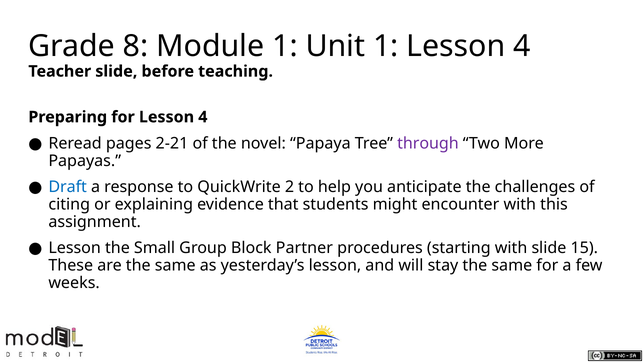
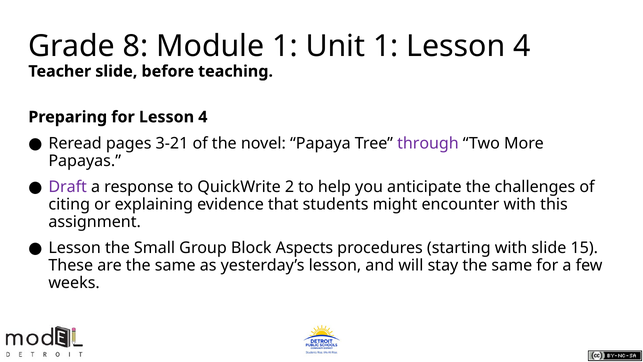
2-21: 2-21 -> 3-21 (172, 143)
Draft colour: blue -> purple (68, 187)
Partner: Partner -> Aspects (304, 248)
